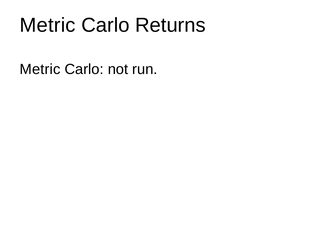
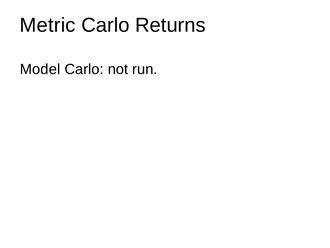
Metric: Metric -> Model (40, 69)
